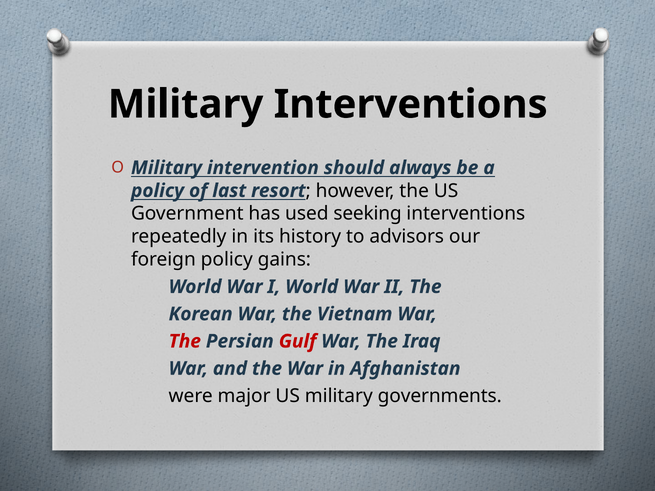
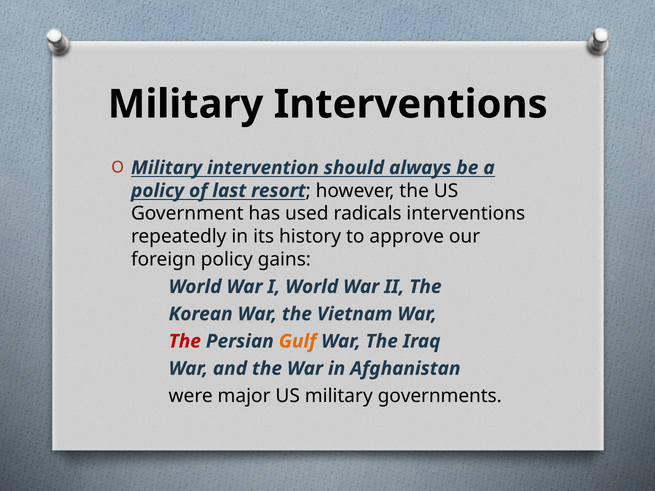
seeking: seeking -> radicals (368, 214)
advisors: advisors -> approve (407, 237)
Gulf colour: red -> orange (298, 341)
